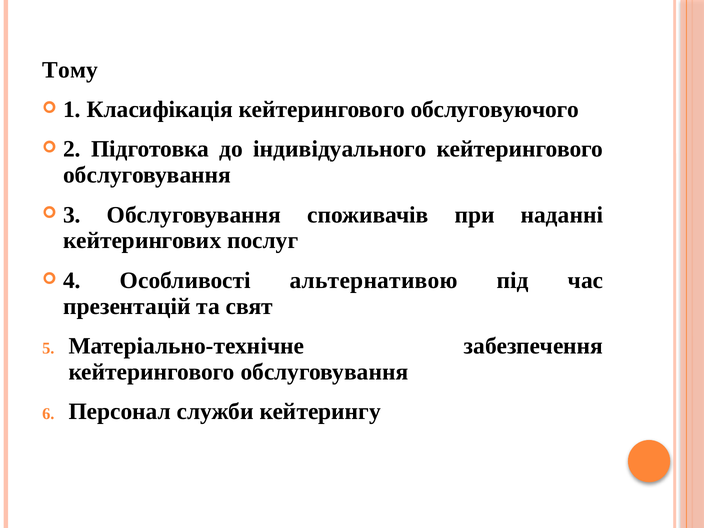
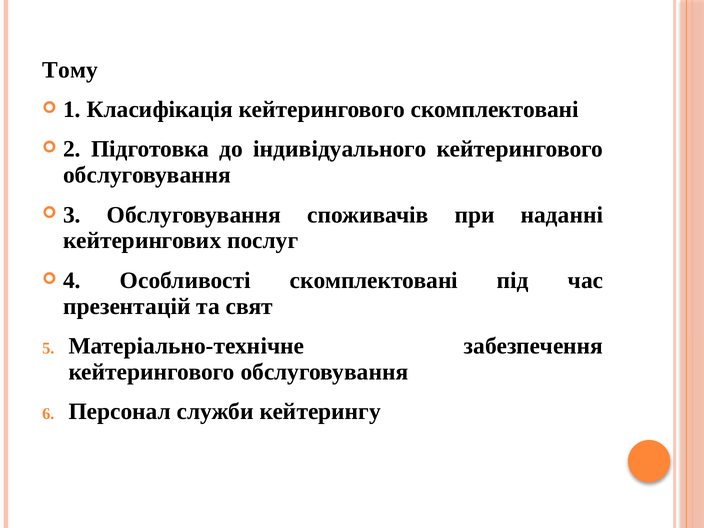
кейтерингового обслуговуючого: обслуговуючого -> скомплектовані (495, 110)
Особливості альтернативою: альтернативою -> скомплектовані (374, 280)
